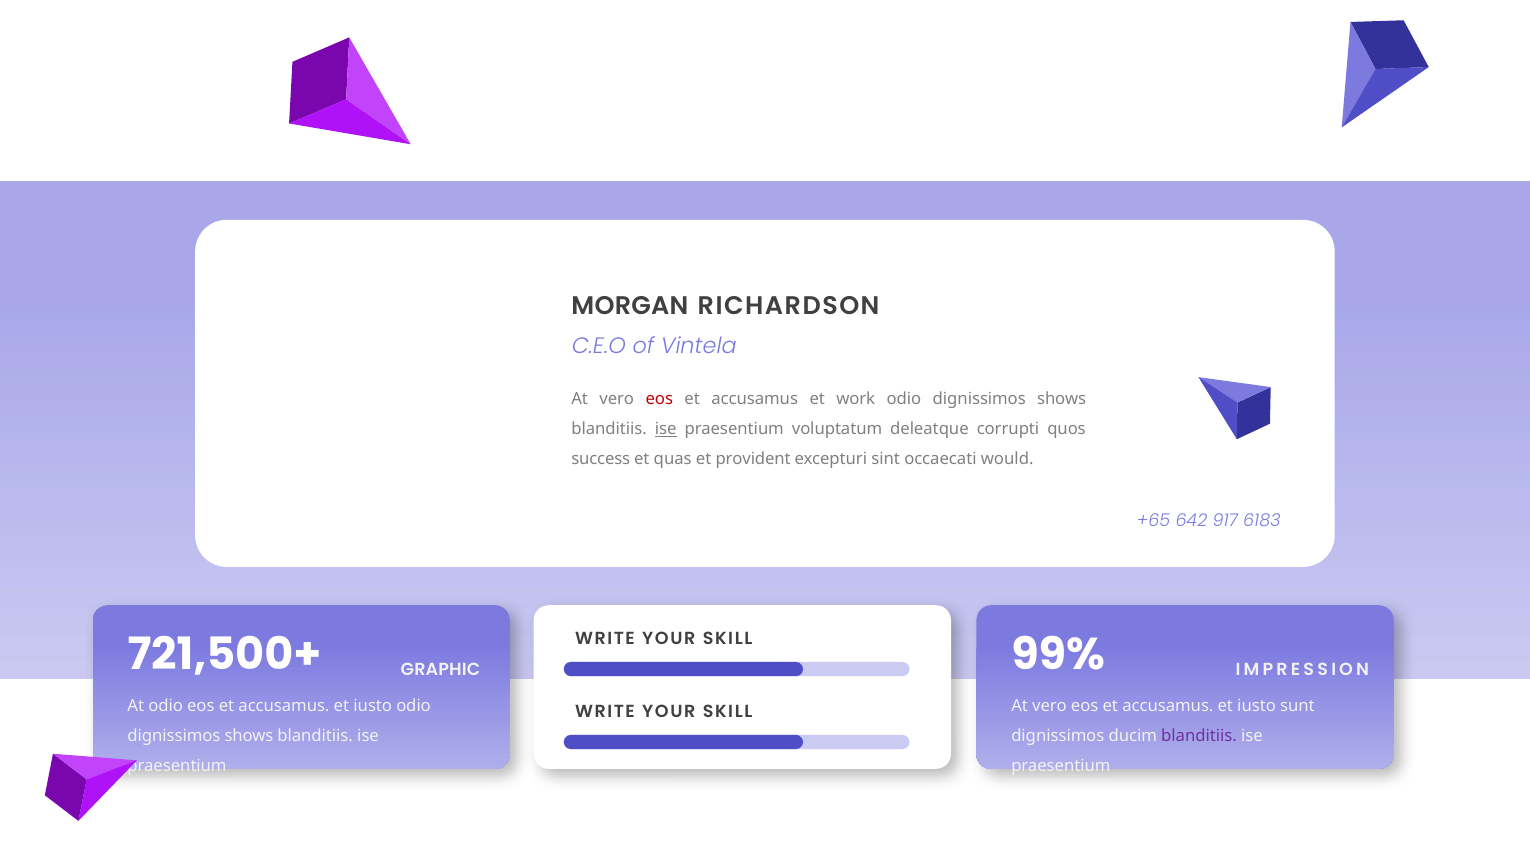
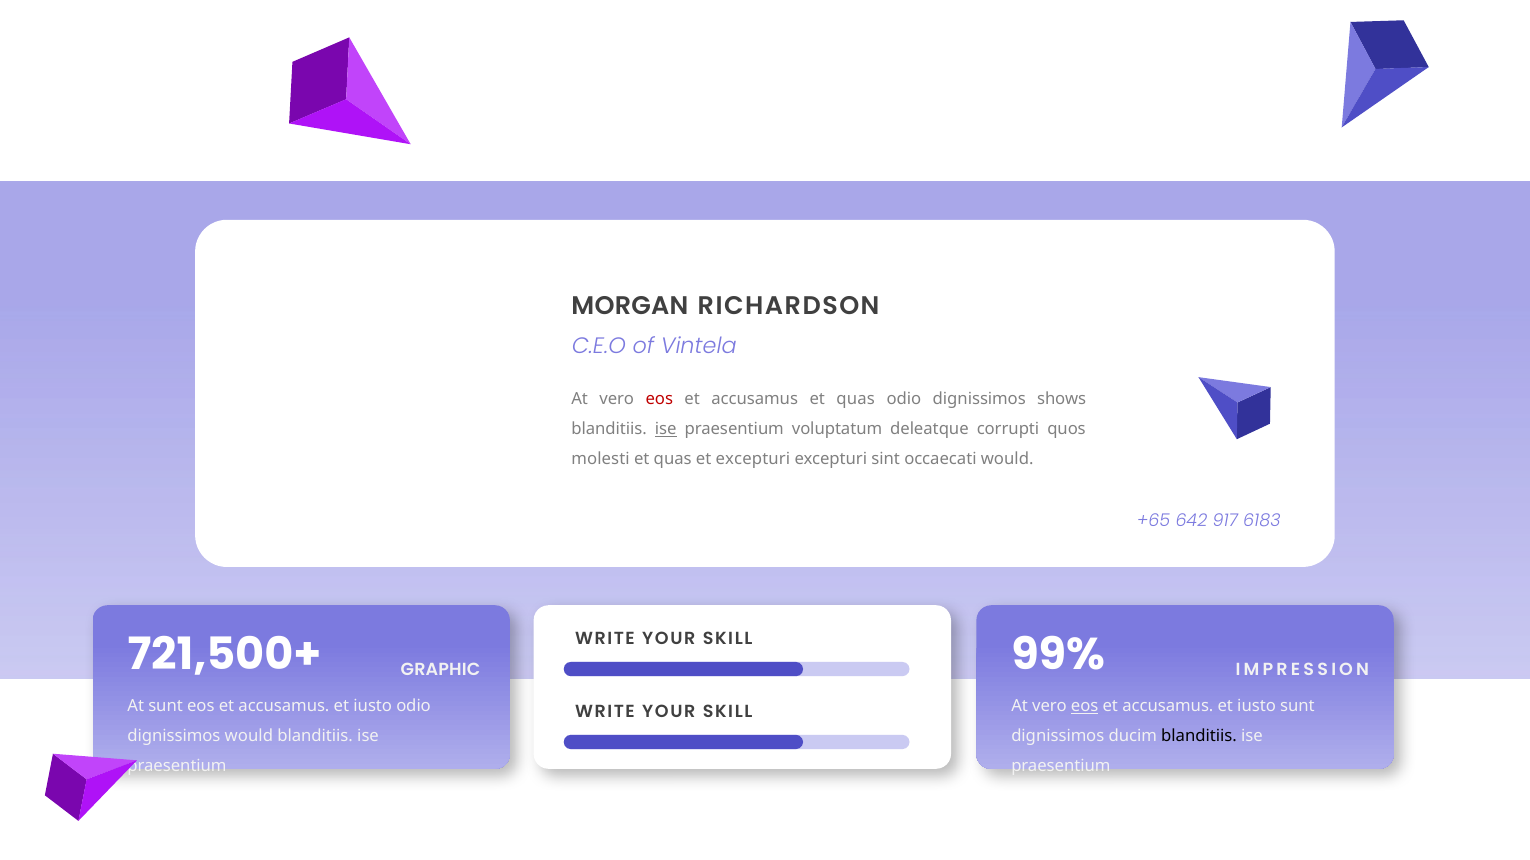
accusamus et work: work -> quas (856, 399)
success: success -> molesti (601, 459)
et provident: provident -> excepturi (753, 459)
At odio: odio -> sunt (166, 706)
eos underline: none -> present (1085, 706)
shows: shows -> would (249, 736)
blanditiis colour: purple -> black (1199, 736)
